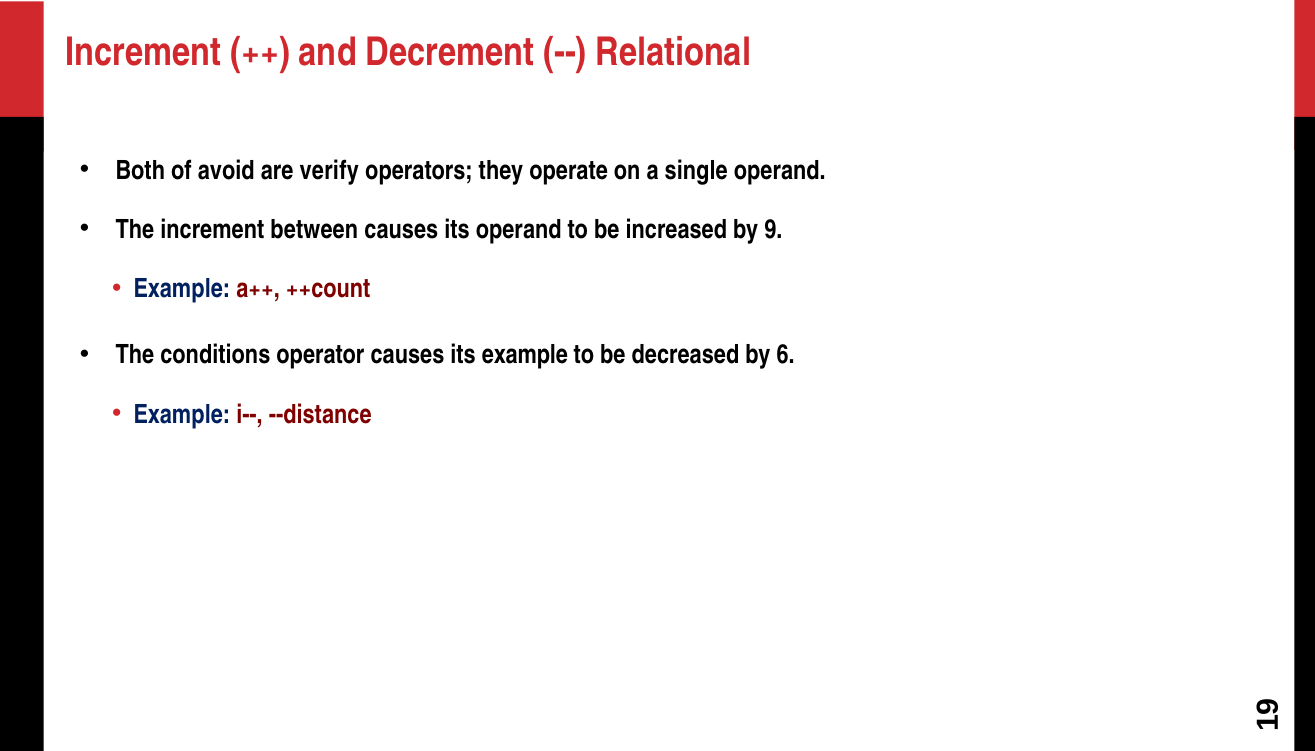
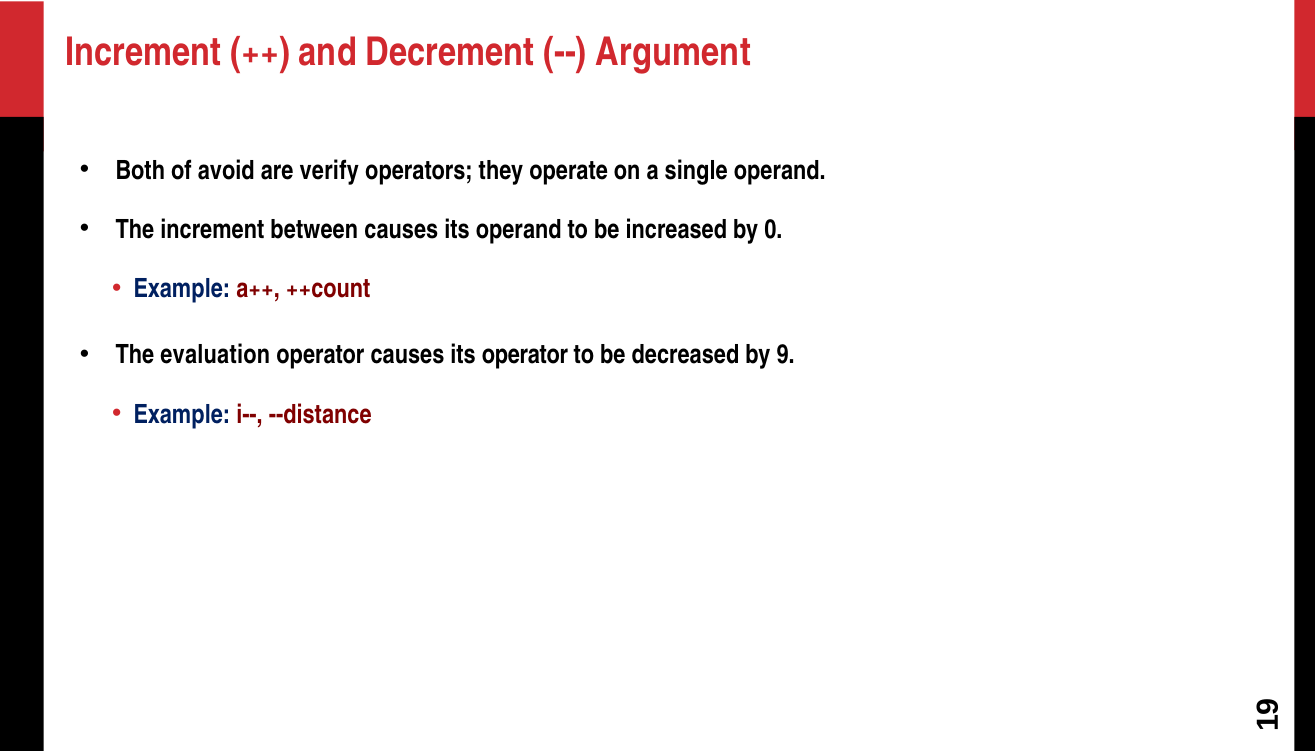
Relational: Relational -> Argument (673, 53)
by 9: 9 -> 0 (773, 230)
conditions: conditions -> evaluation (215, 355)
its example: example -> operator (525, 355)
by 6: 6 -> 9 (786, 355)
